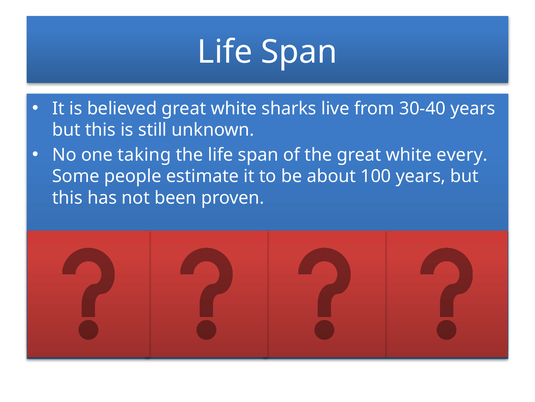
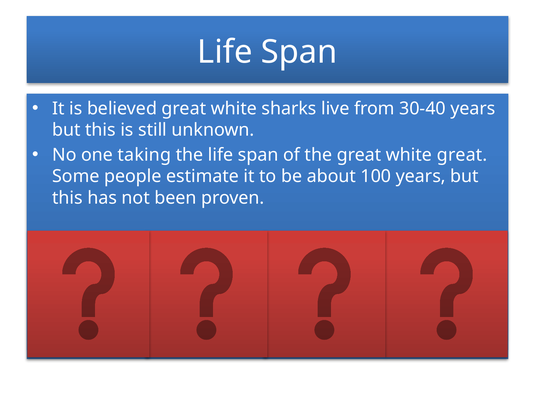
white every: every -> great (462, 155)
